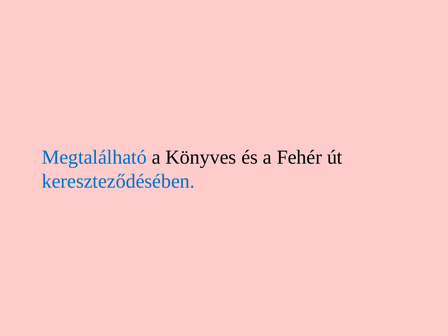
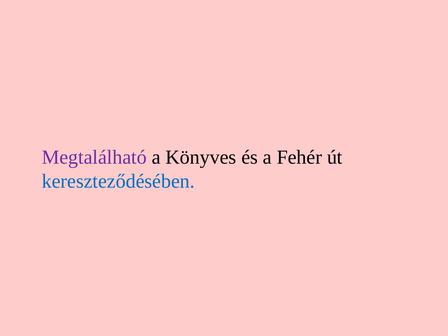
Megtalálható colour: blue -> purple (94, 157)
